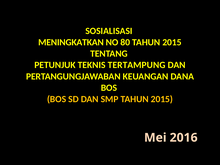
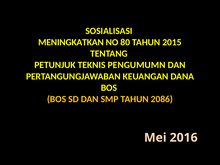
TERTAMPUNG: TERTAMPUNG -> PENGUMUMN (137, 65)
SMP TAHUN 2015: 2015 -> 2086 (162, 99)
